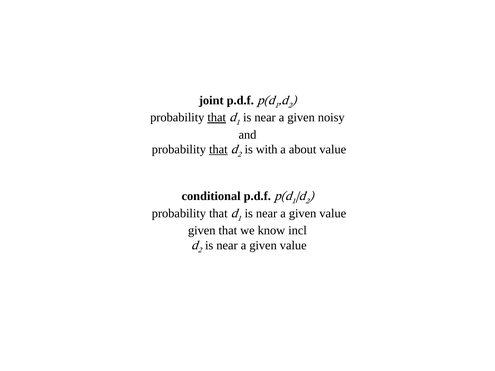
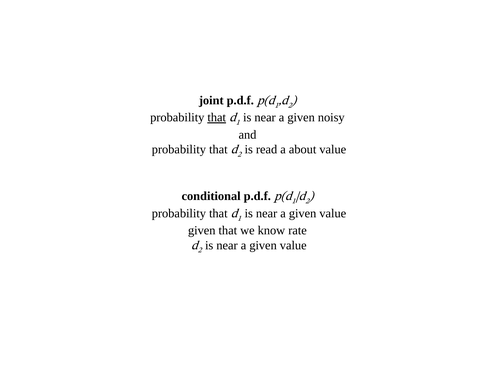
that underline: present -> none (218, 150)
with: with -> read (267, 150)
incl: incl -> rate (298, 231)
